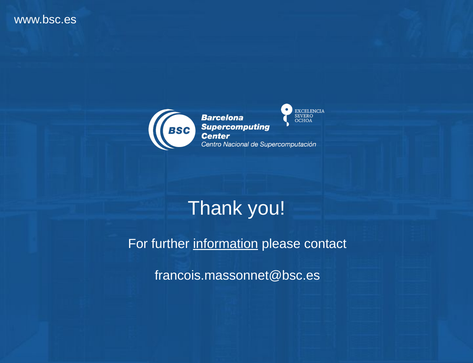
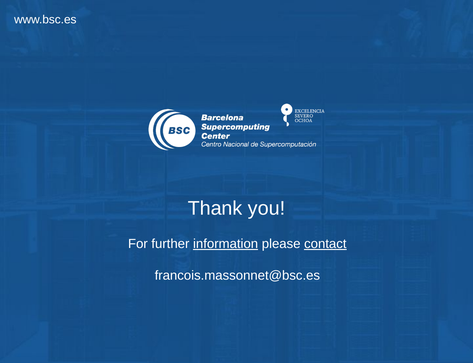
contact underline: none -> present (325, 244)
